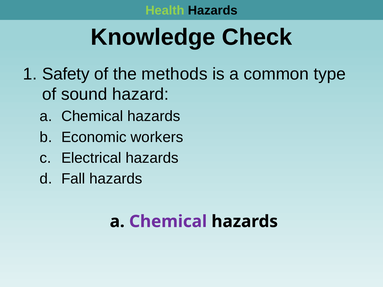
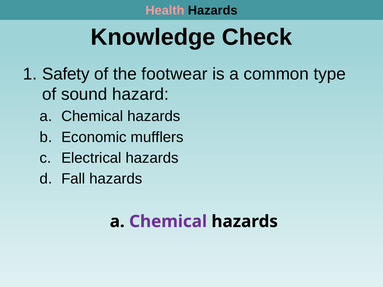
Health colour: light green -> pink (165, 10)
methods: methods -> footwear (175, 74)
workers: workers -> mufflers (157, 137)
